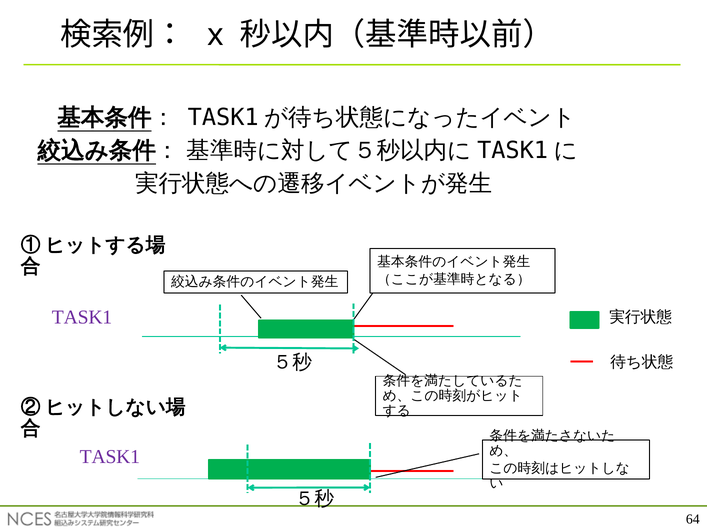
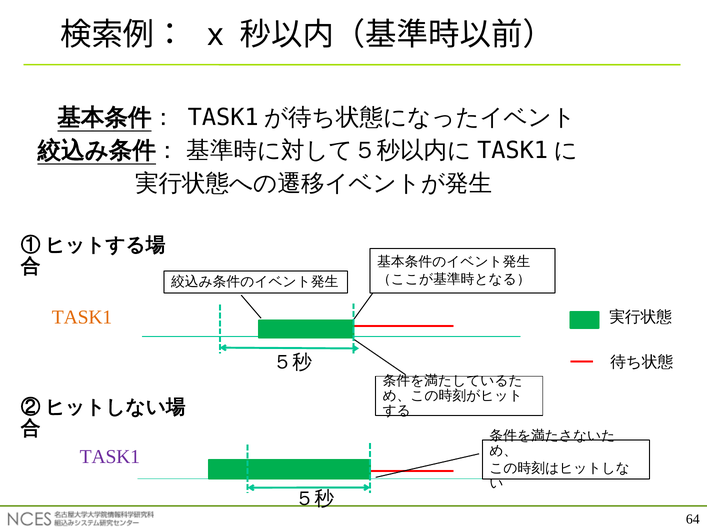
TASK1 colour: purple -> orange (82, 317)
